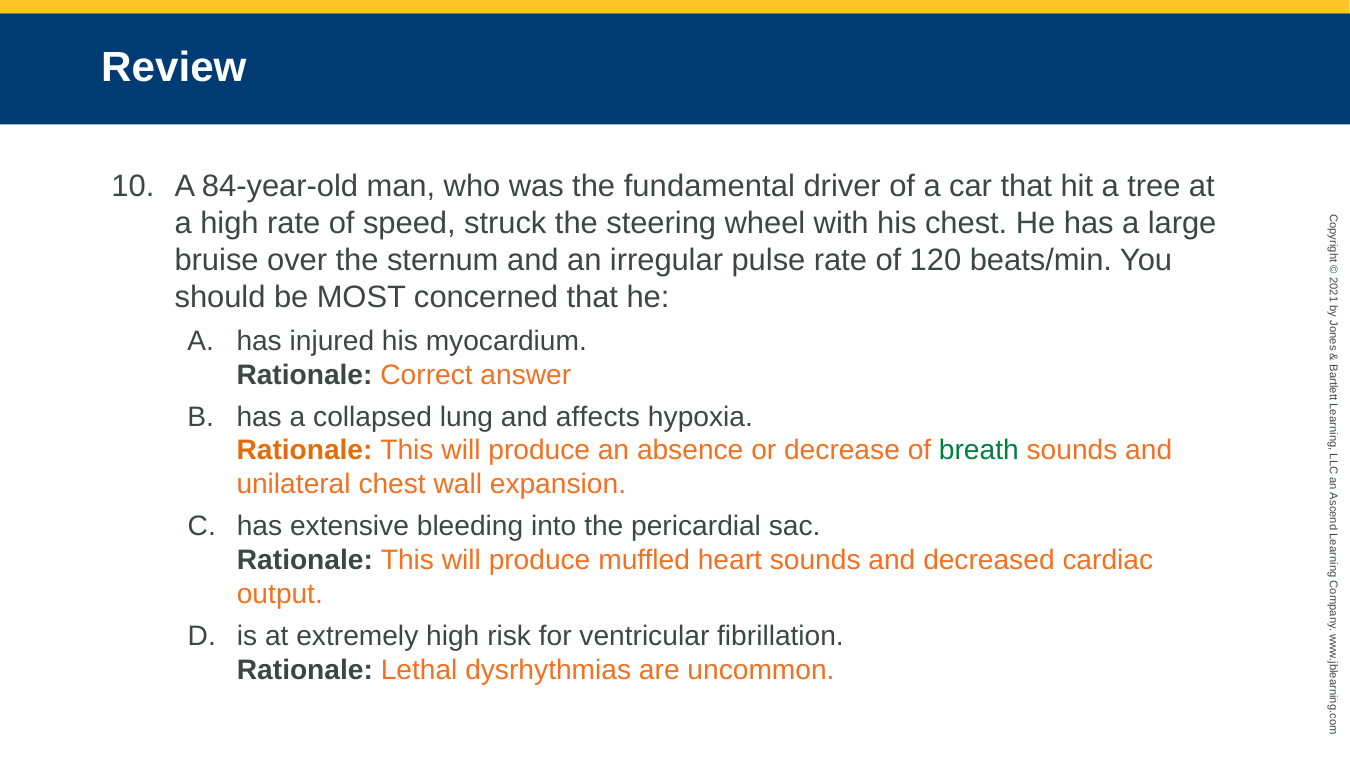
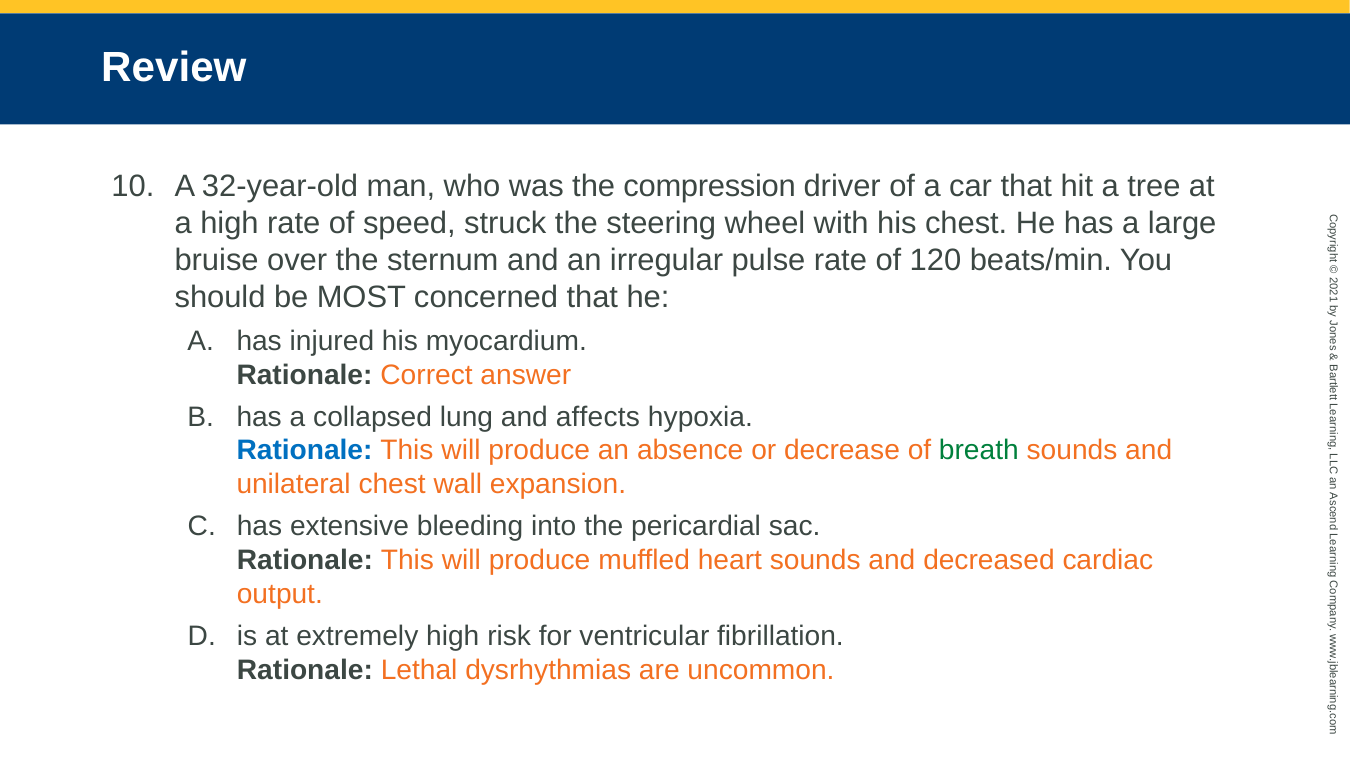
84-year-old: 84-year-old -> 32-year-old (280, 186)
fundamental: fundamental -> compression (710, 186)
Rationale colour: orange -> blue (305, 451)
